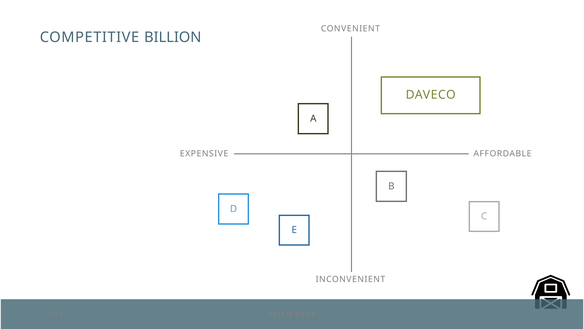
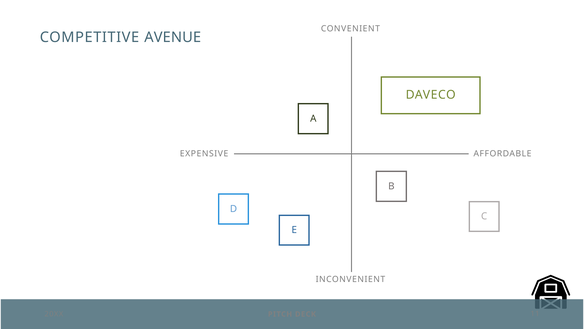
BILLION: BILLION -> AVENUE (173, 37)
